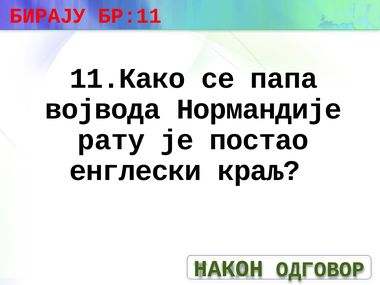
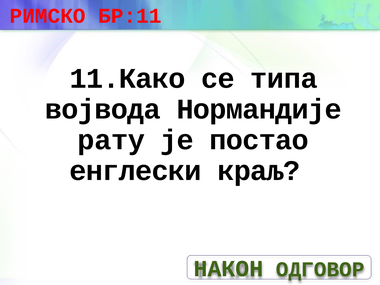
БИРАЈУ: БИРАЈУ -> РИМСКО (48, 16)
папа: папа -> типа (284, 78)
